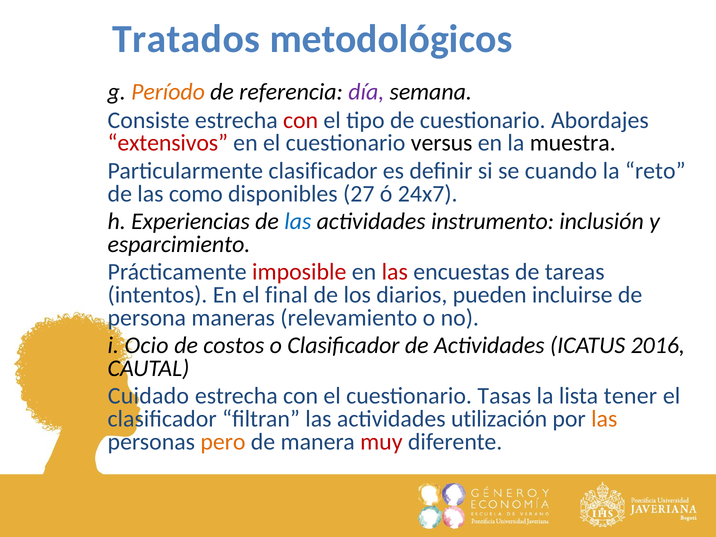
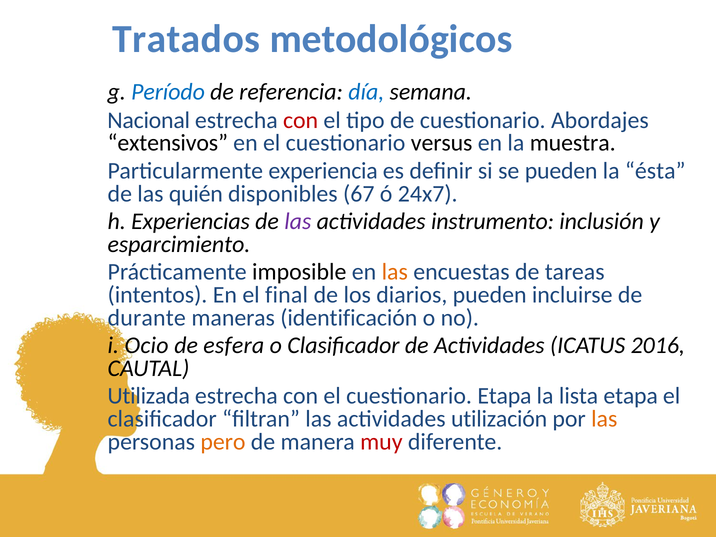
Período colour: orange -> blue (168, 92)
día colour: purple -> blue (366, 92)
Consiste: Consiste -> Nacional (149, 120)
extensivos colour: red -> black (168, 143)
Particularmente clasificador: clasificador -> experiencia (323, 171)
se cuando: cuando -> pueden (561, 171)
reto: reto -> ésta (655, 171)
como: como -> quién (196, 194)
27: 27 -> 67 (359, 194)
las colour: blue -> purple (298, 221)
imposible colour: red -> black (299, 272)
las colour: red -> orange (395, 272)
persona: persona -> durante (147, 318)
relevamiento: relevamiento -> identificación (349, 318)
costos: costos -> esfera (234, 345)
Cuidado: Cuidado -> Utilizada (149, 396)
cuestionario Tasas: Tasas -> Etapa (504, 396)
lista tener: tener -> etapa (631, 396)
